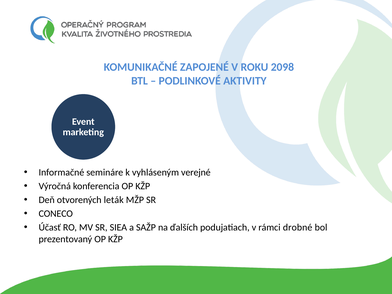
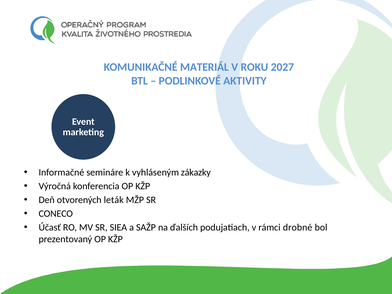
ZAPOJENÉ: ZAPOJENÉ -> MATERIÁL (204, 67)
2098: 2098 -> 2027 (282, 67)
verejné: verejné -> zákazky (196, 172)
